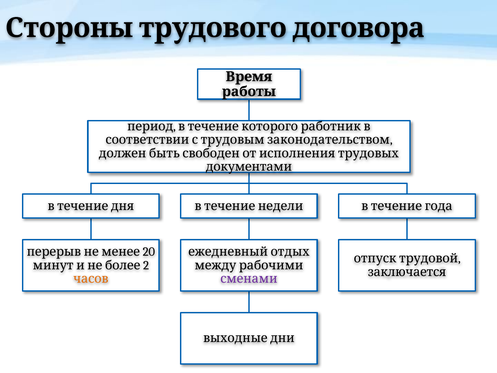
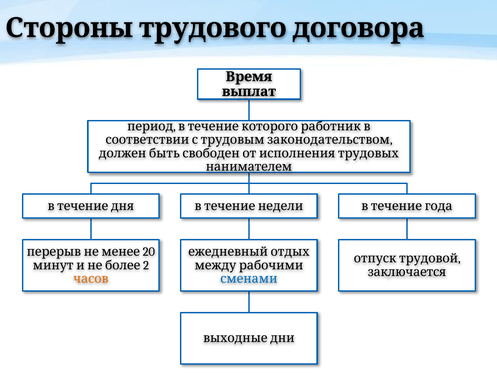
работы: работы -> выплат (249, 91)
документами: документами -> нанимателем (249, 167)
сменами colour: purple -> blue (249, 278)
